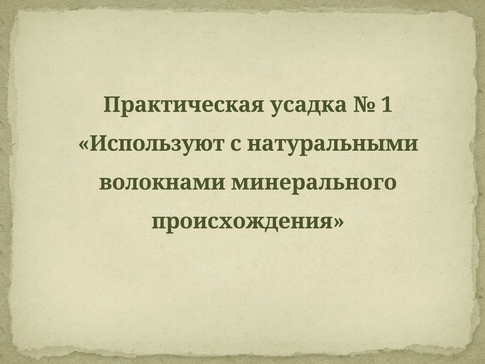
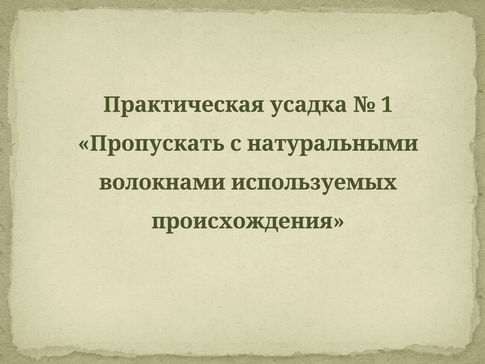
Используют: Используют -> Пропускать (151, 143)
минерального: минерального -> используемых (314, 182)
